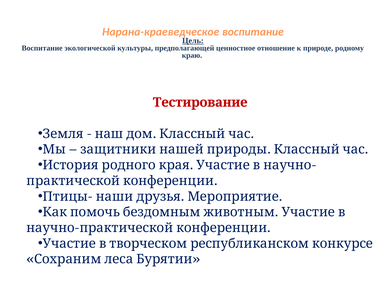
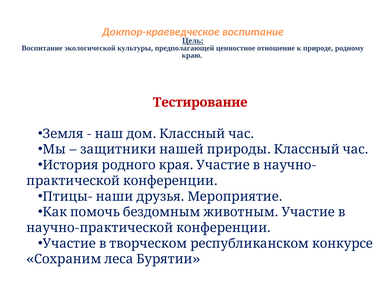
Нарана-краеведческое: Нарана-краеведческое -> Доктор-краеведческое (161, 32)
